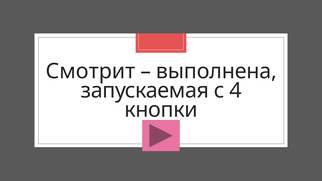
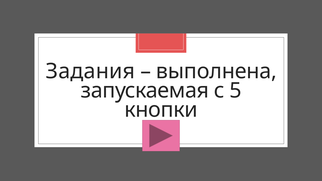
Смотрит: Смотрит -> Задания (90, 71)
4: 4 -> 5 (236, 91)
